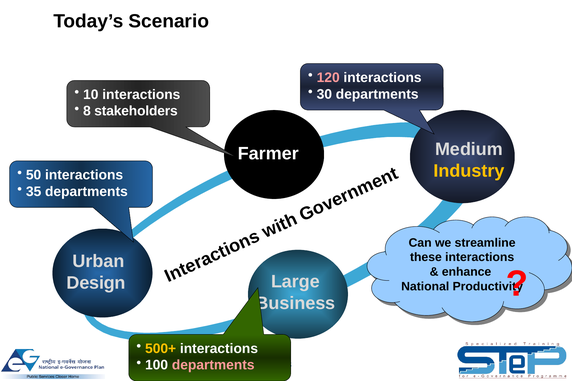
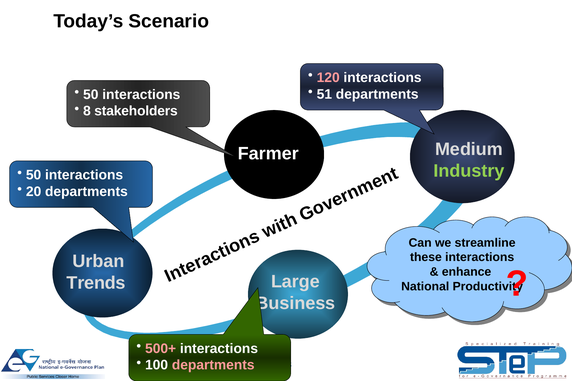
30: 30 -> 51 (324, 94)
10: 10 -> 50 (91, 95)
Industry colour: yellow -> light green (469, 171)
35: 35 -> 20 (34, 192)
Design: Design -> Trends (96, 283)
500+ colour: yellow -> pink (161, 349)
